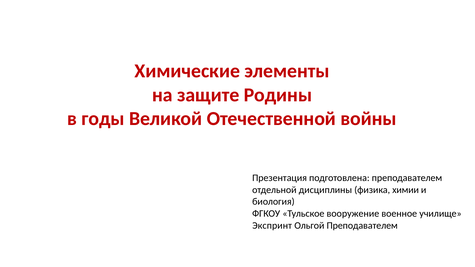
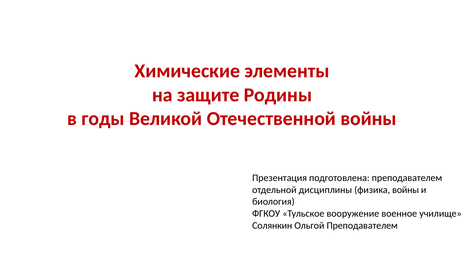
физика химии: химии -> войны (406, 190)
Экспринт: Экспринт -> Солянкин (272, 226)
